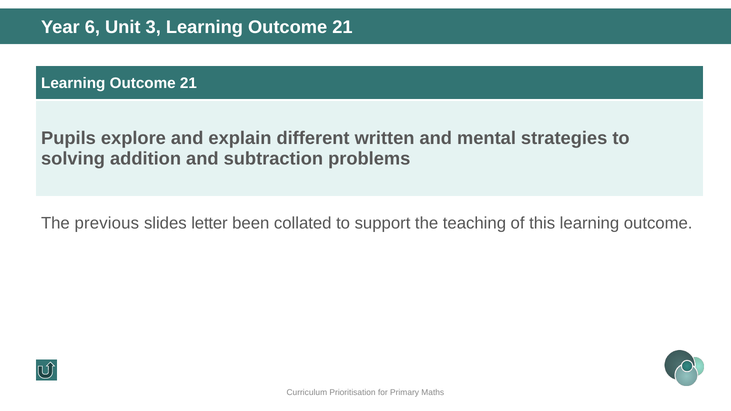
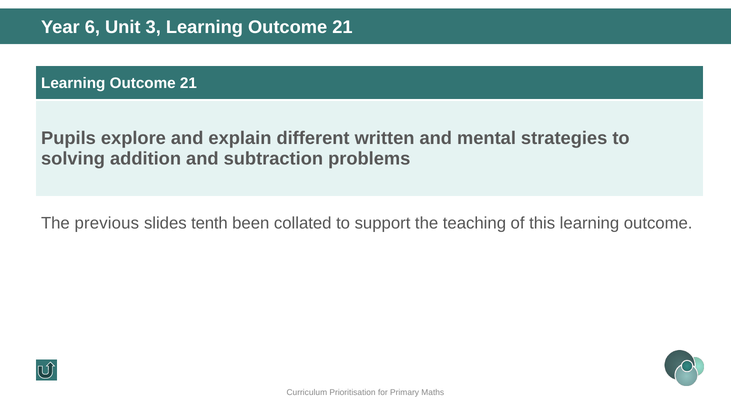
letter: letter -> tenth (209, 224)
